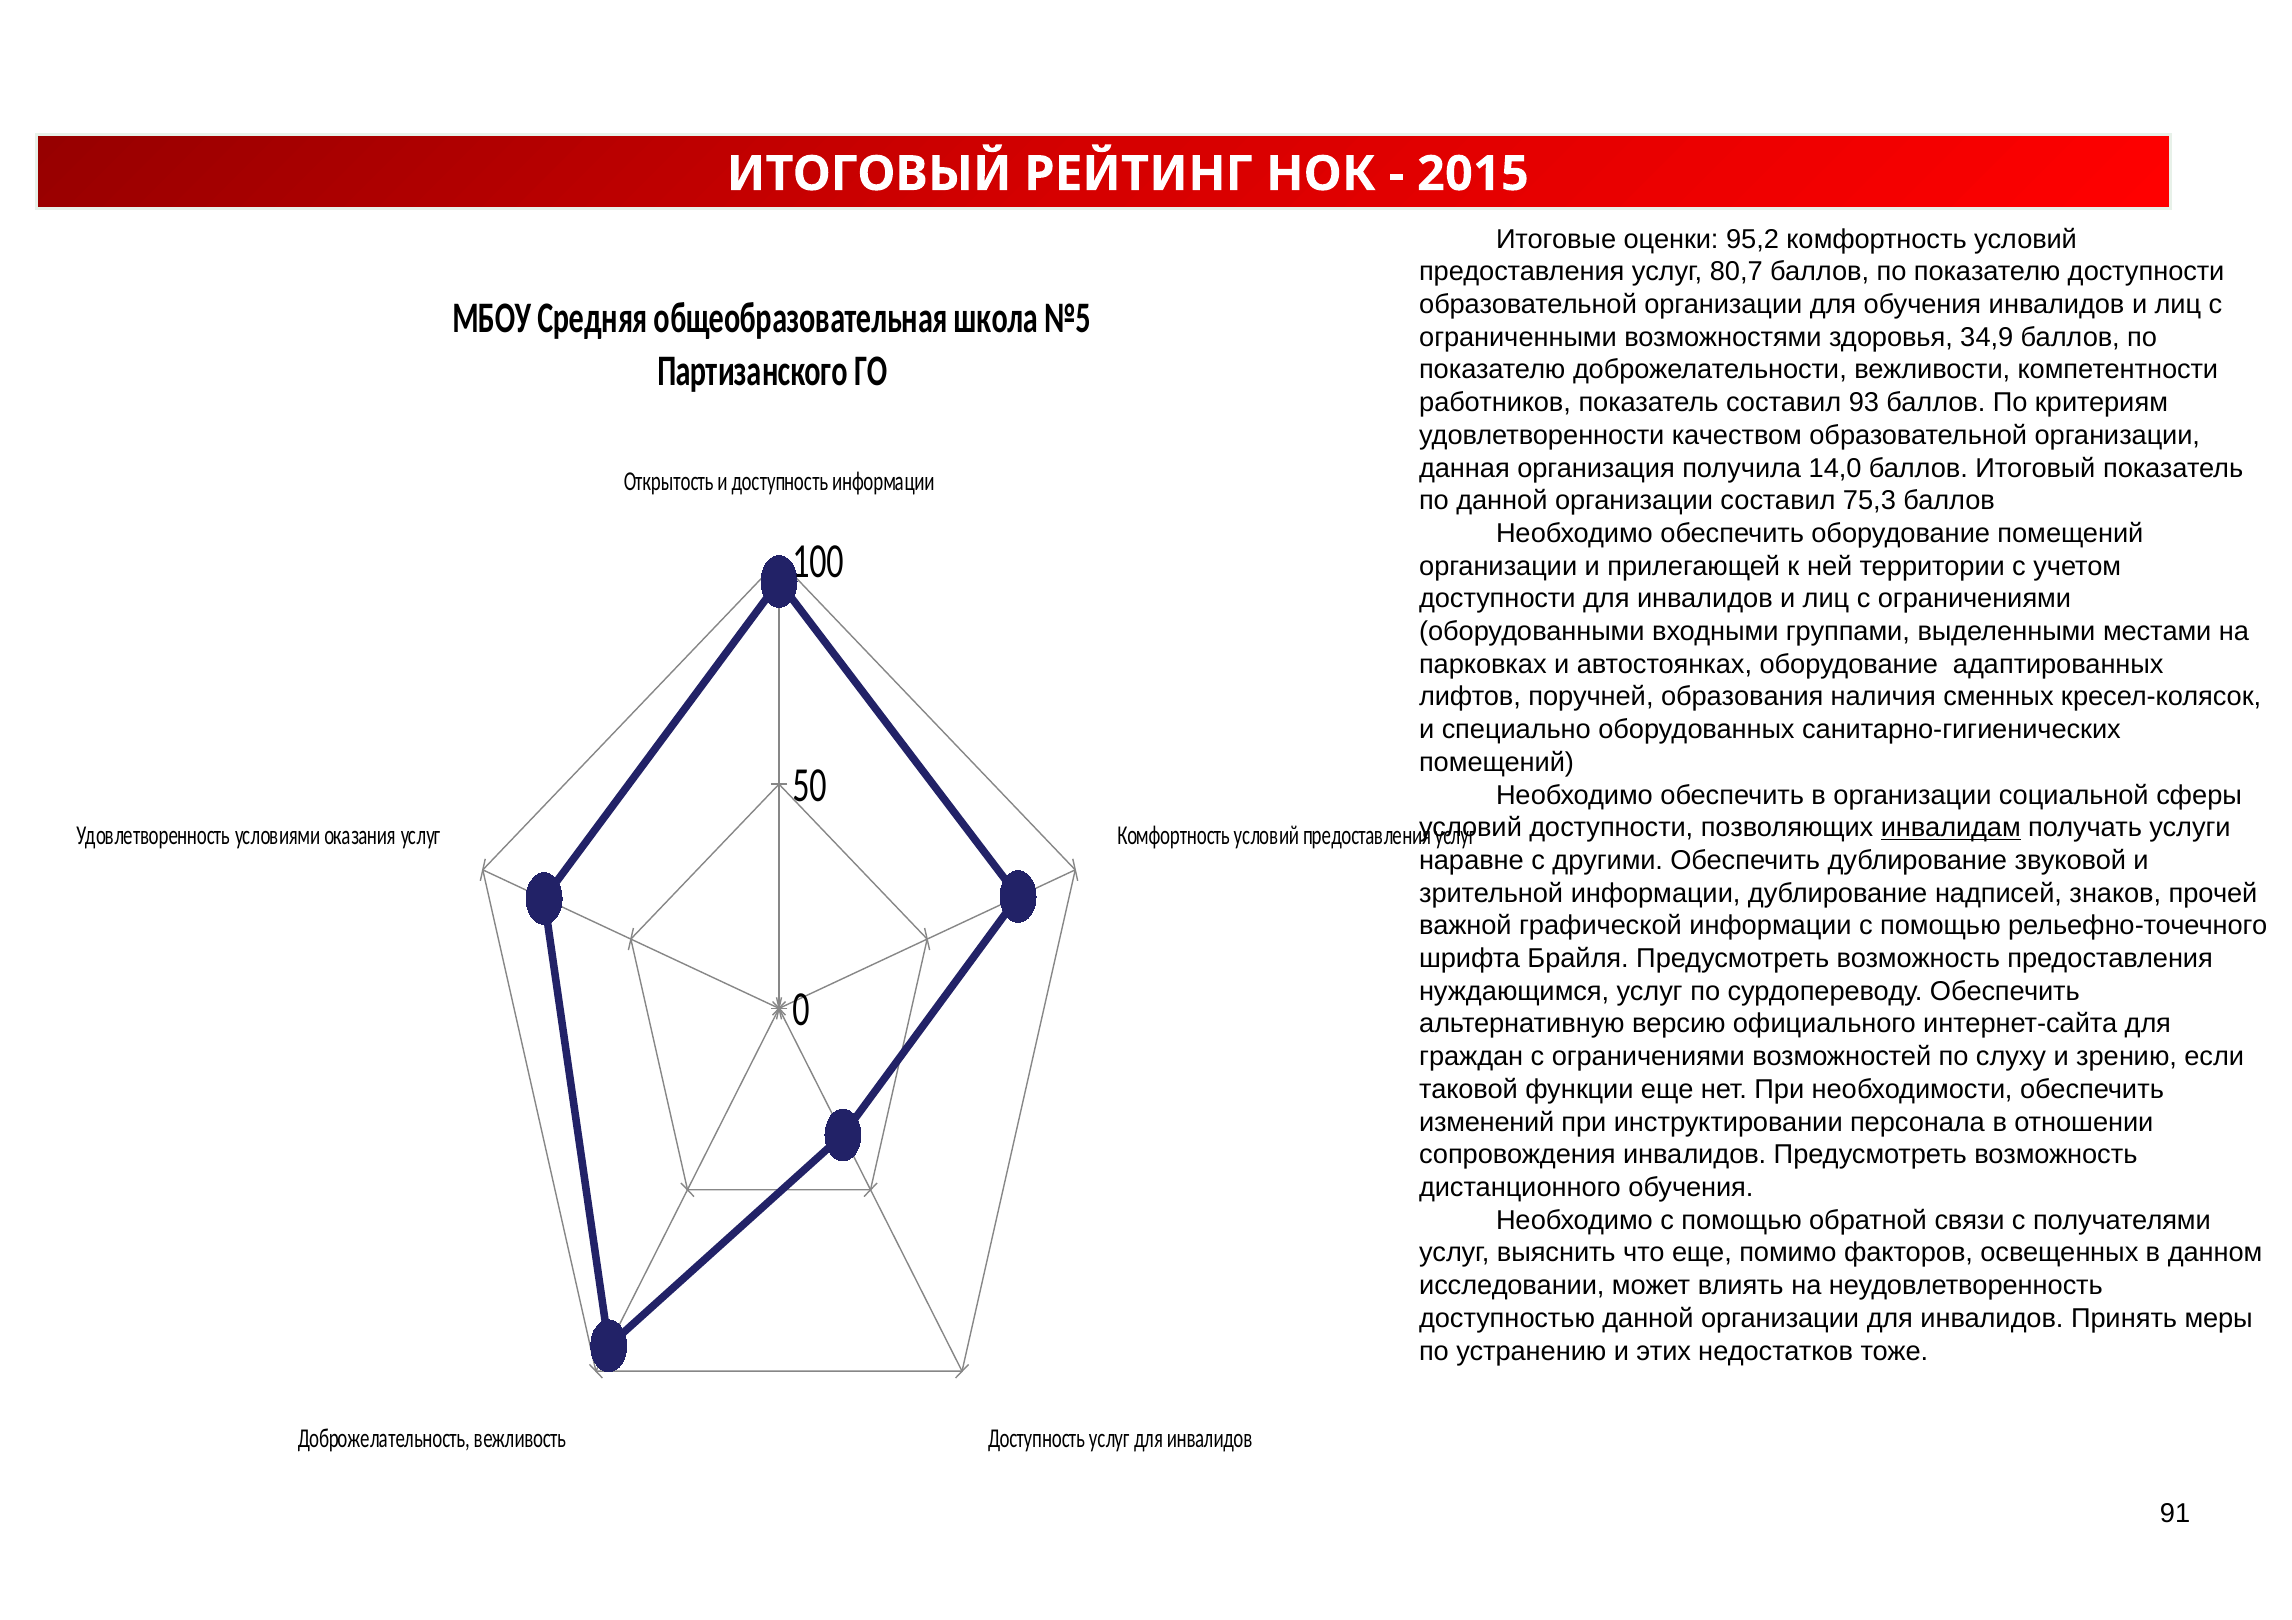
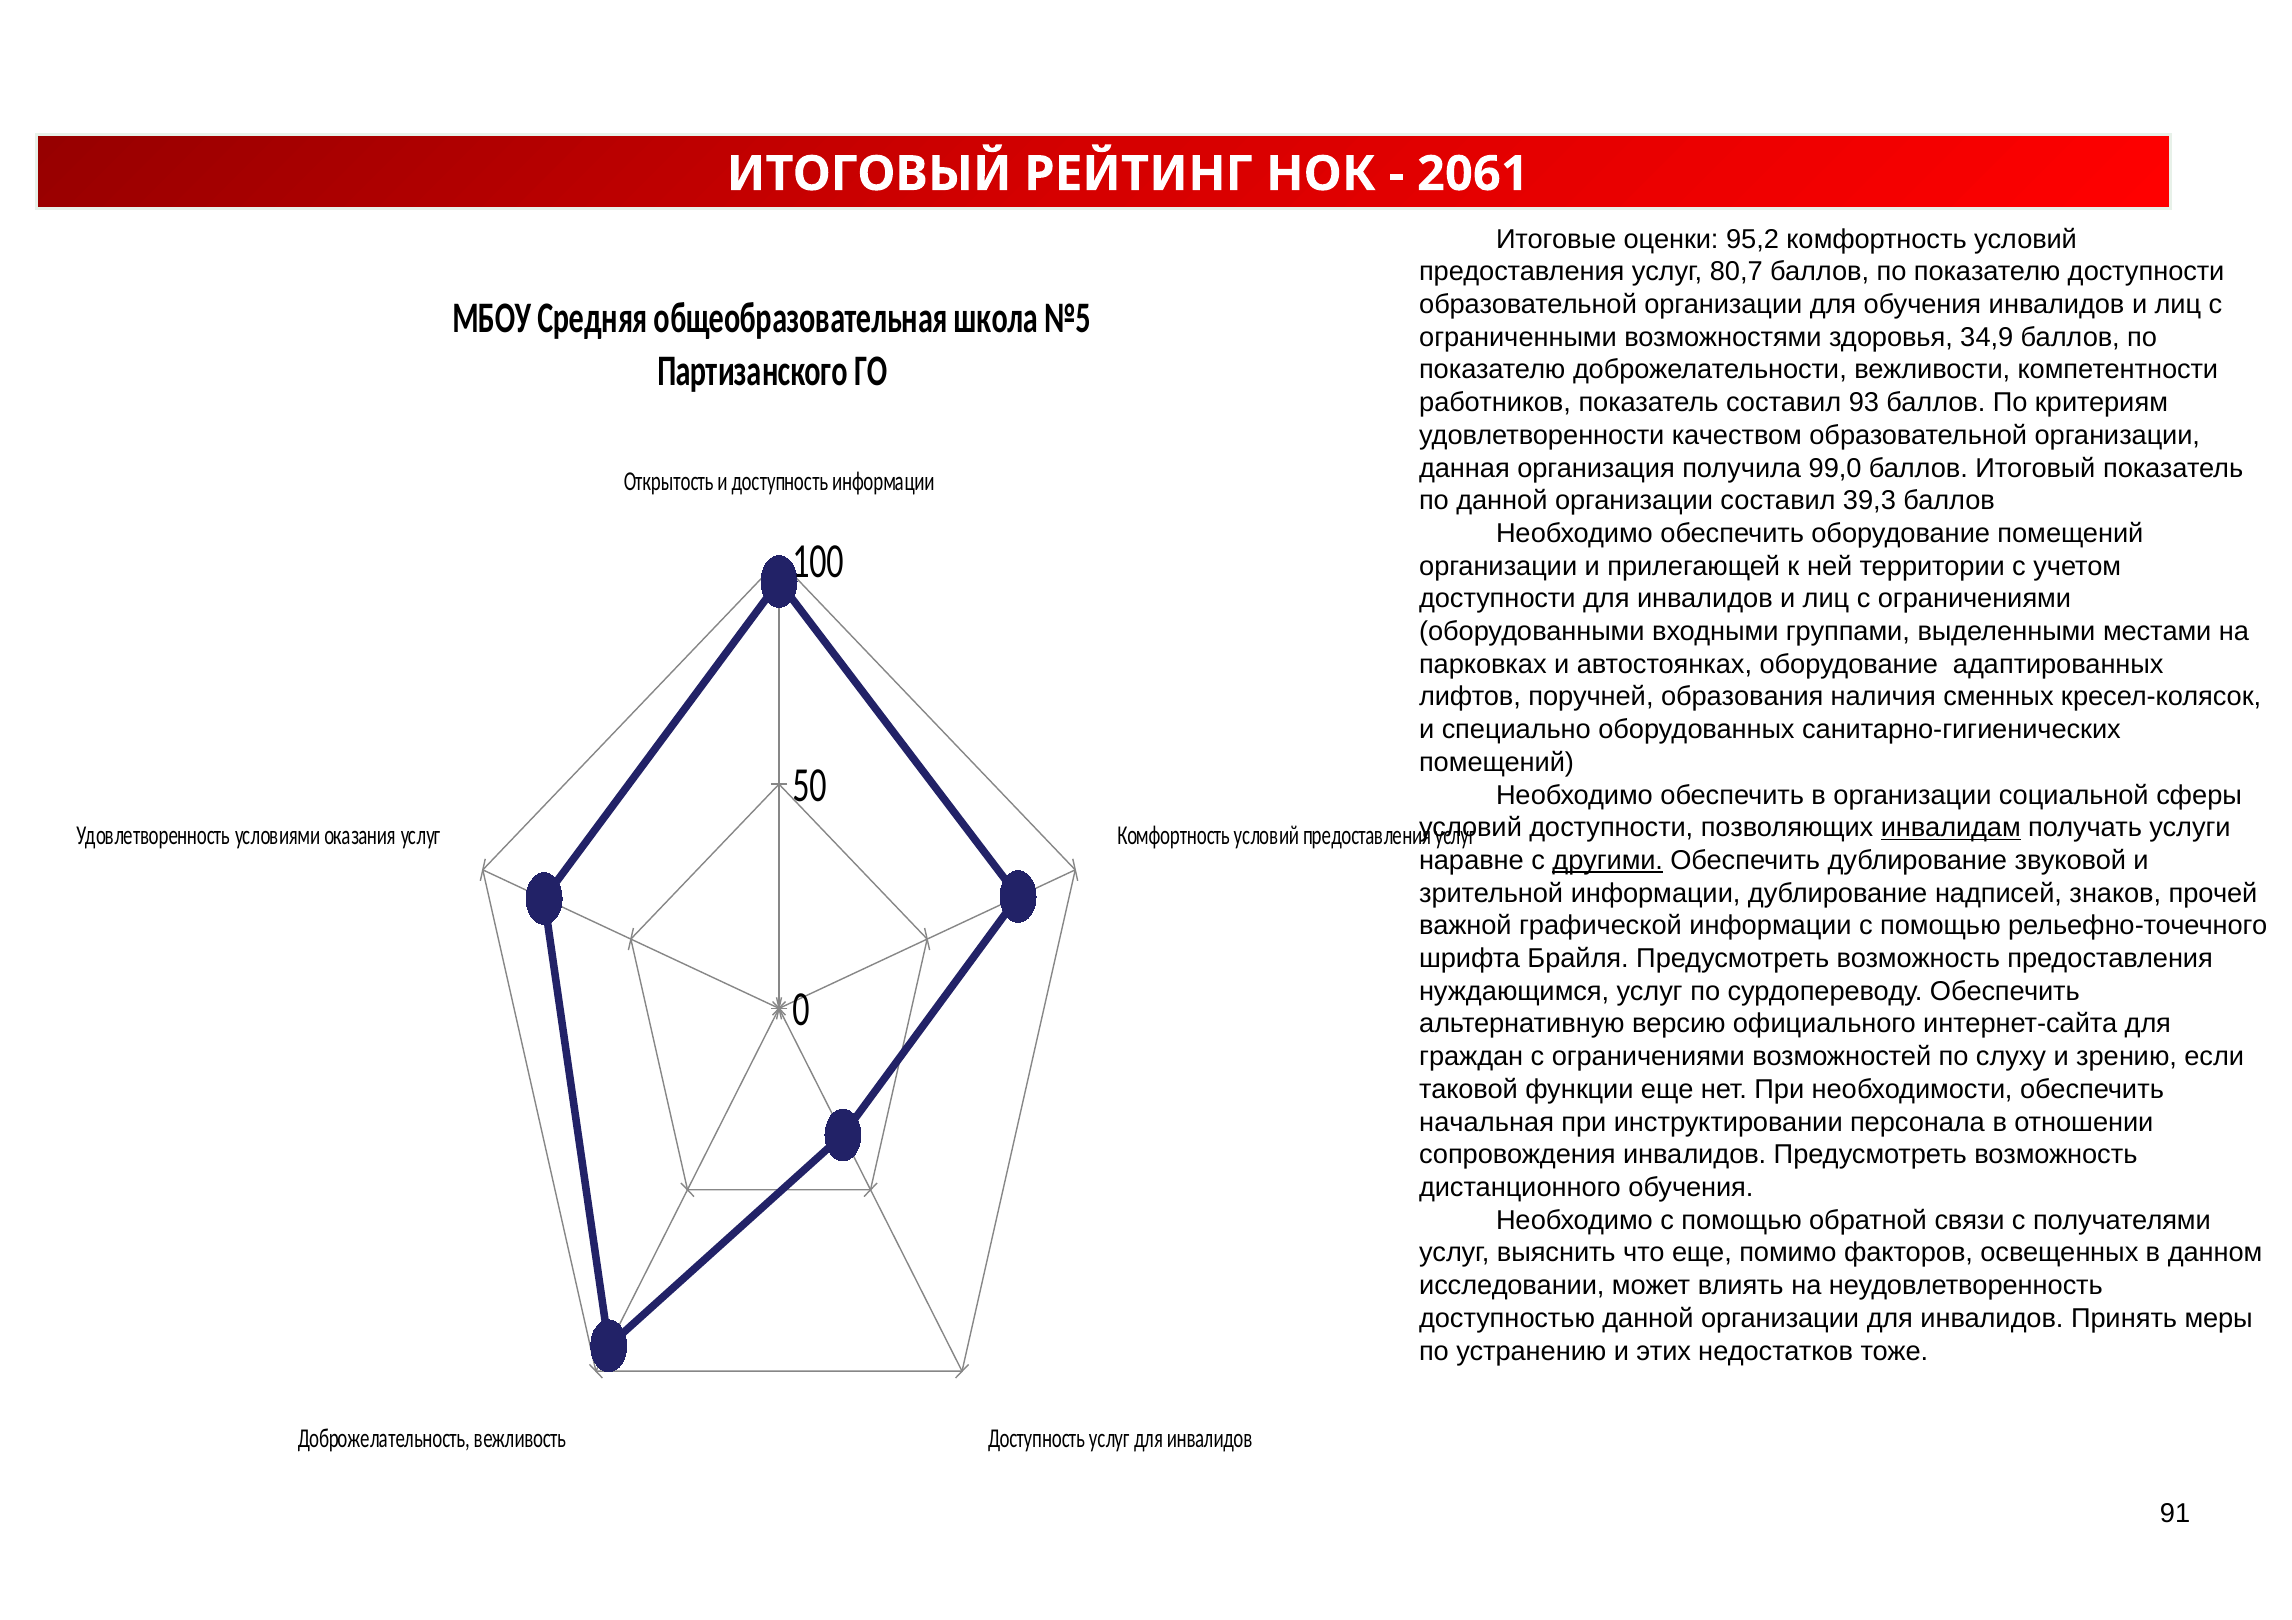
2015: 2015 -> 2061 (1473, 174)
14,0: 14,0 -> 99,0 (1835, 468)
75,3: 75,3 -> 39,3 (1869, 501)
другими underline: none -> present (1608, 861)
изменений: изменений -> начальная (1487, 1123)
